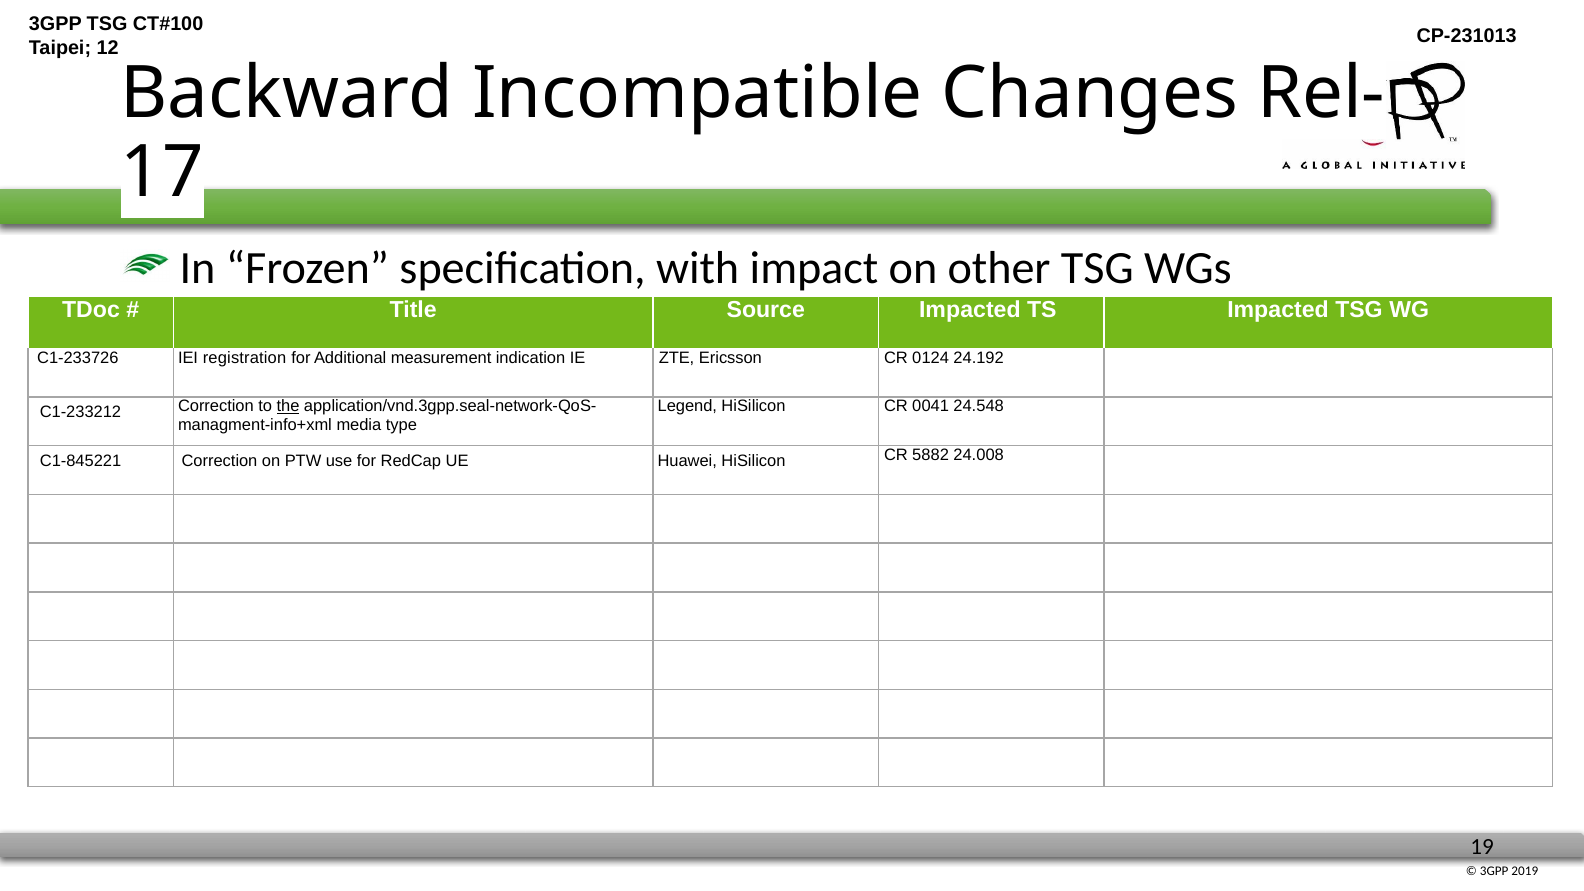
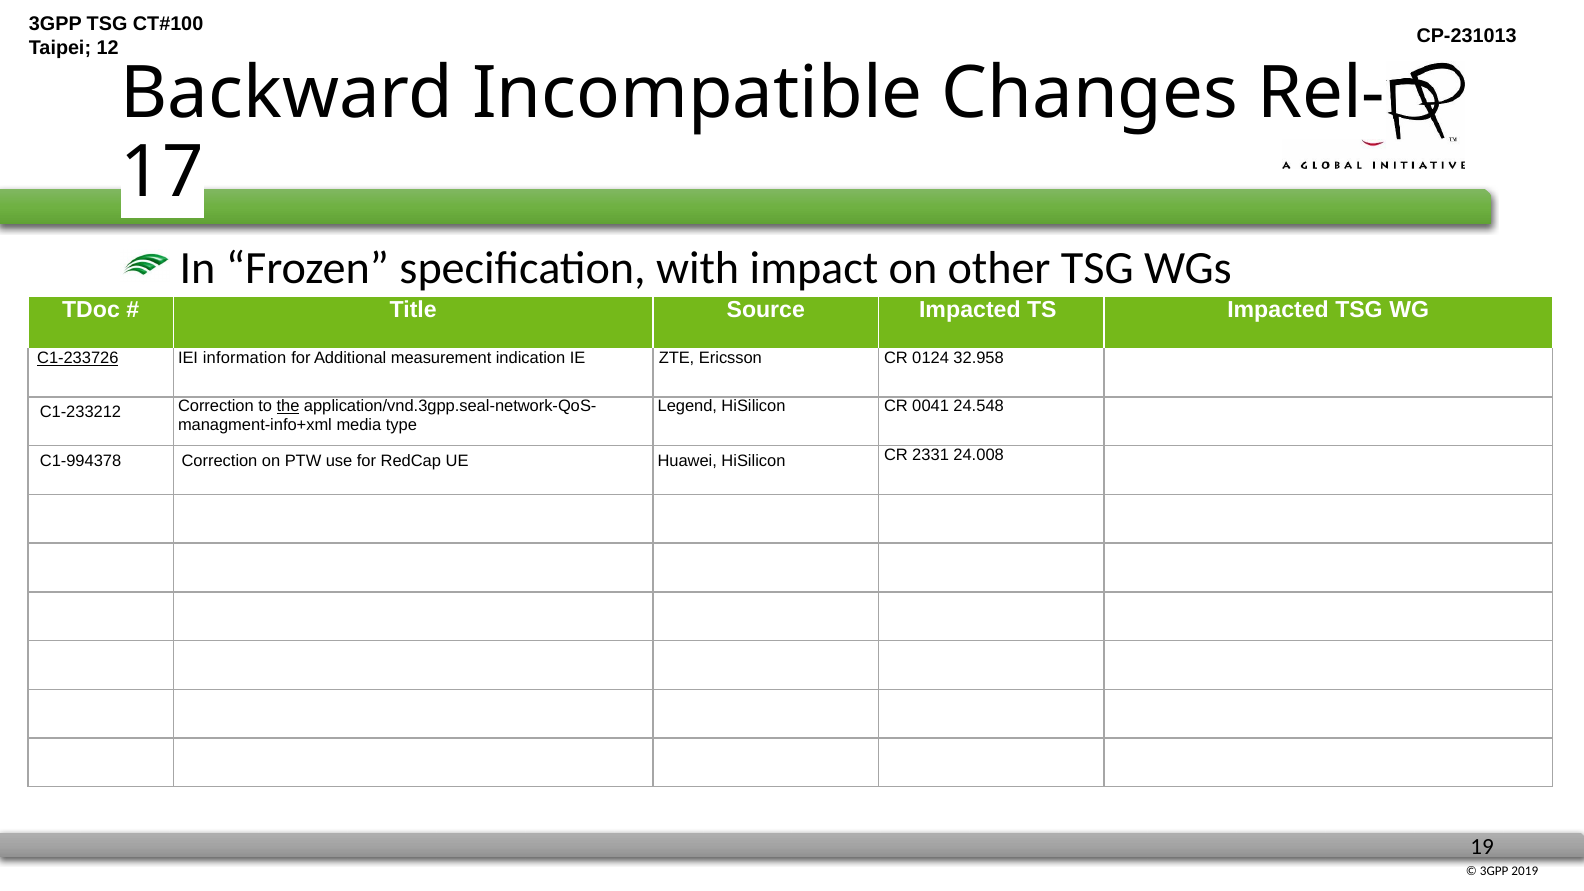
C1-233726 underline: none -> present (78, 358)
registration: registration -> information (245, 358)
24.192: 24.192 -> 32.958 (979, 358)
C1-845221: C1-845221 -> C1-994378 (81, 461)
5882: 5882 -> 2331 (931, 455)
